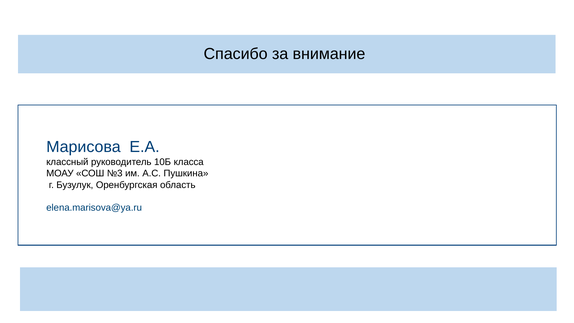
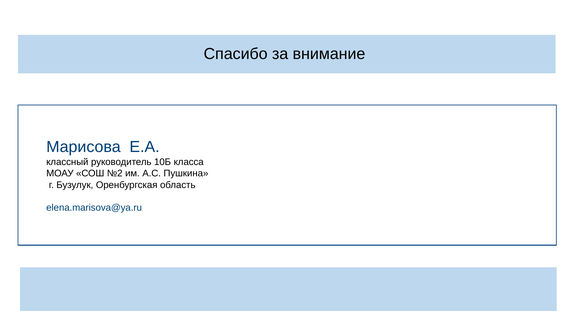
№3: №3 -> №2 (115, 173)
